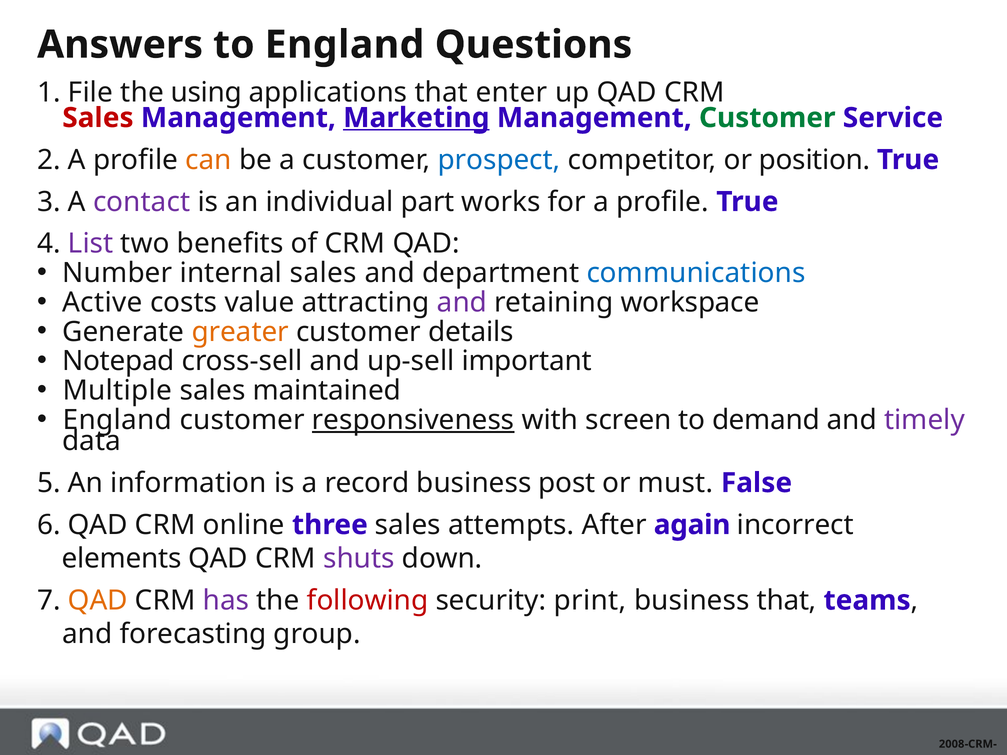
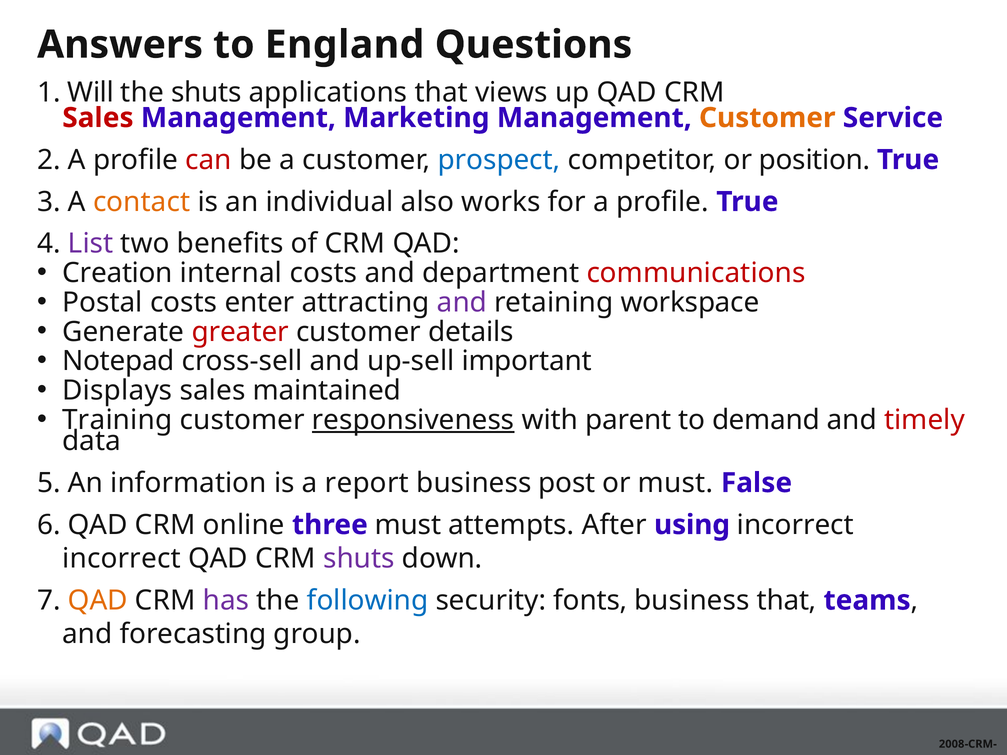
File: File -> Will (91, 93)
the using: using -> shuts (206, 93)
enter: enter -> views (512, 93)
Marketing underline: present -> none (416, 118)
Customer colour: green -> orange (767, 118)
can colour: orange -> red (209, 160)
contact colour: purple -> orange (142, 202)
part: part -> also (428, 202)
Number: Number -> Creation (118, 273)
internal sales: sales -> costs (323, 273)
communications colour: blue -> red (696, 273)
Active: Active -> Postal (102, 303)
value: value -> enter (259, 303)
greater colour: orange -> red (240, 332)
Multiple: Multiple -> Displays (117, 391)
England: England -> Training (117, 420)
screen: screen -> parent (628, 420)
timely colour: purple -> red (925, 420)
record: record -> report (367, 483)
three sales: sales -> must (408, 525)
again: again -> using (692, 525)
elements: elements -> incorrect (122, 559)
following colour: red -> blue (368, 601)
print: print -> fonts (590, 601)
